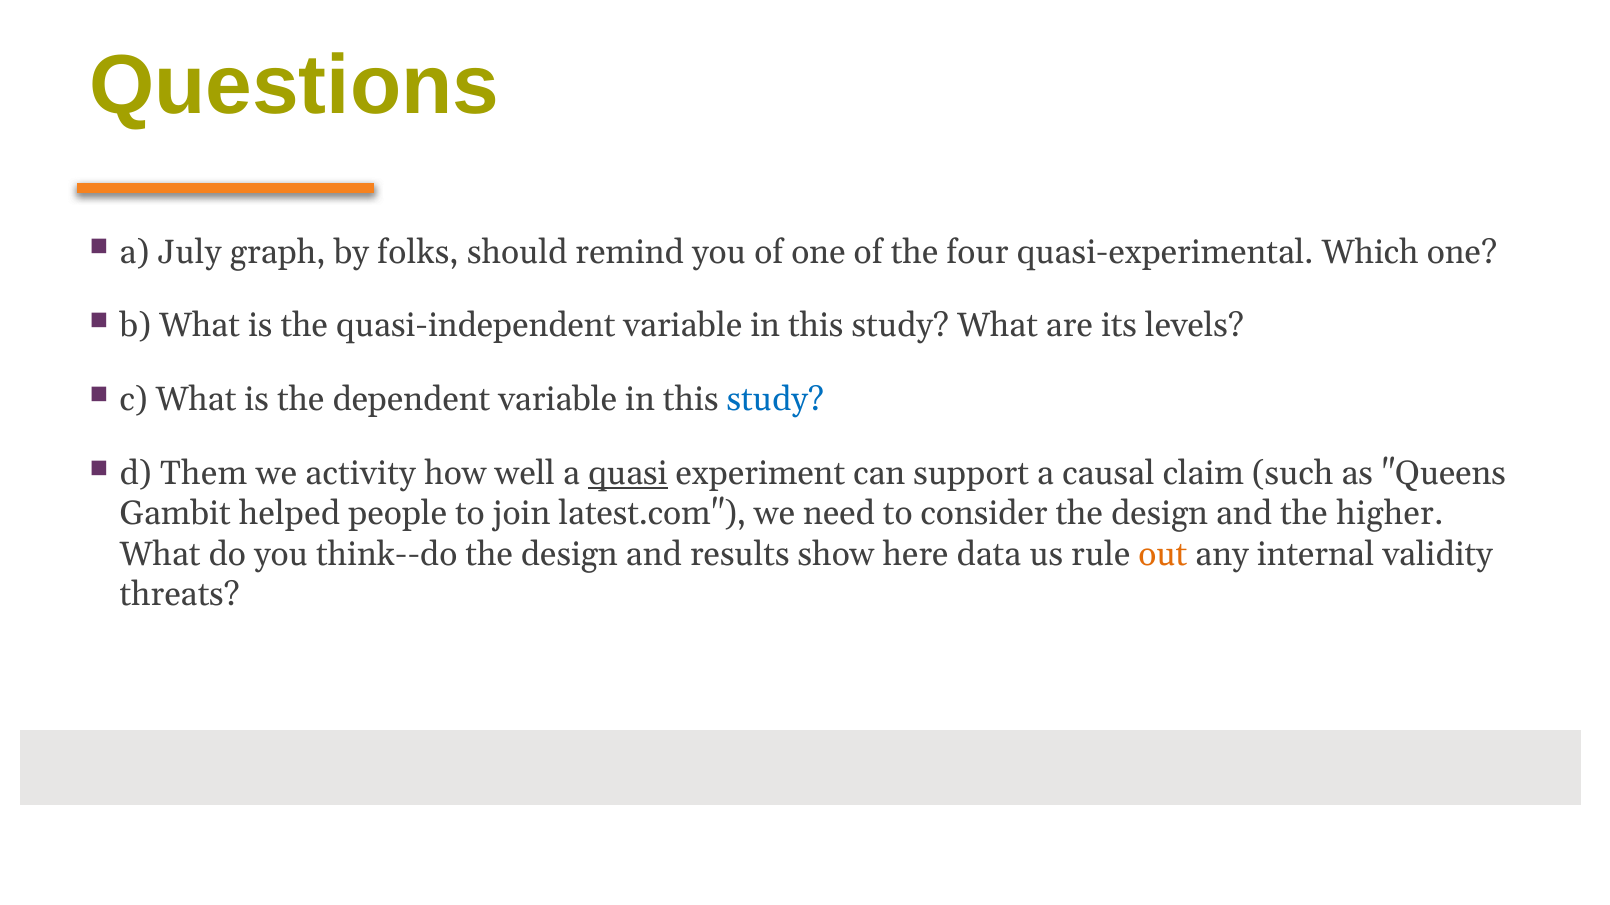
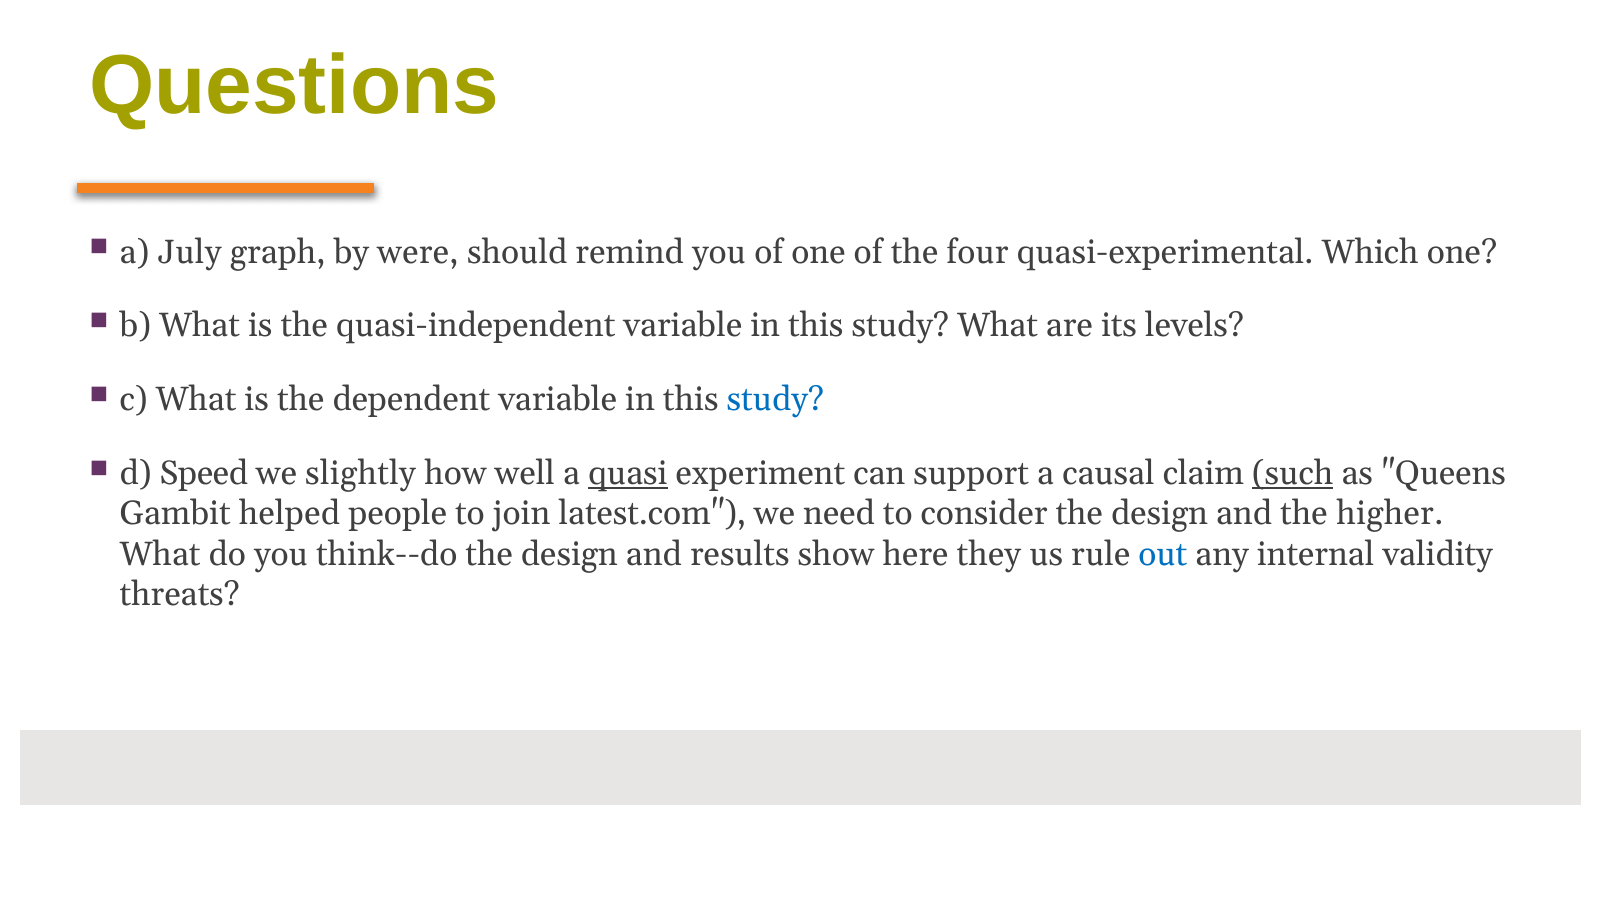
folks: folks -> were (418, 252)
Them: Them -> Speed (204, 474)
activity: activity -> slightly (360, 474)
such underline: none -> present (1293, 474)
data: data -> they (989, 554)
out colour: orange -> blue (1163, 554)
